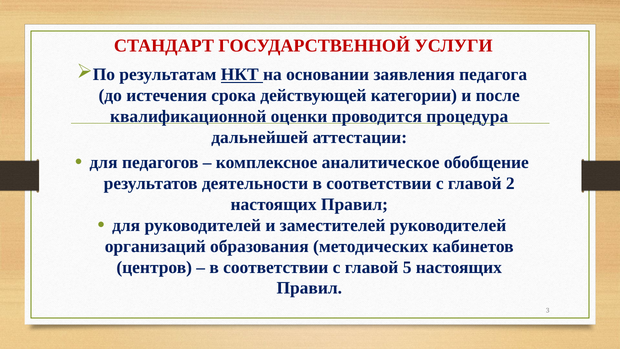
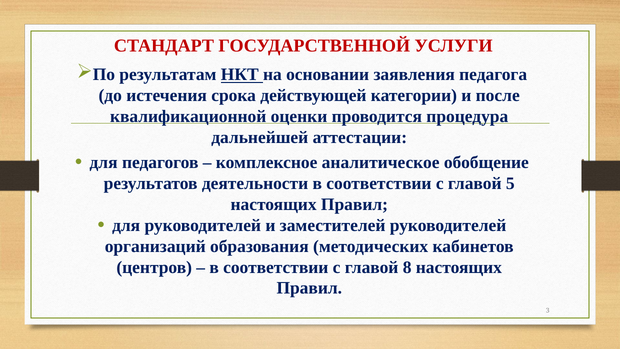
2: 2 -> 5 (510, 183)
5: 5 -> 8 (407, 267)
